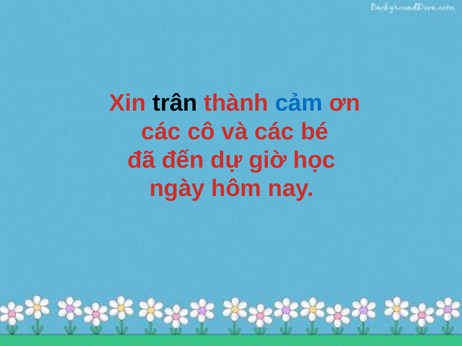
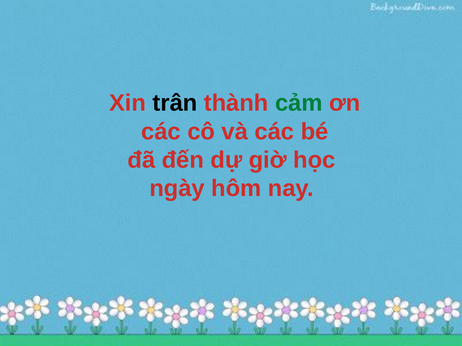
cảm colour: blue -> green (299, 103)
